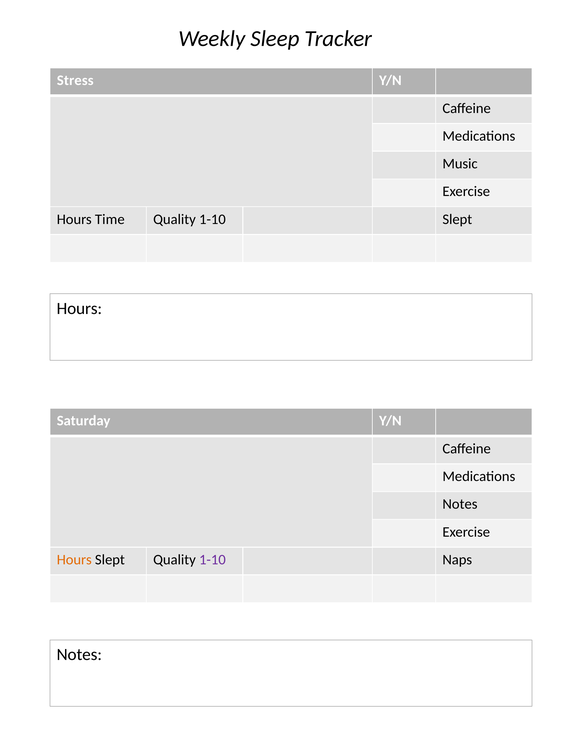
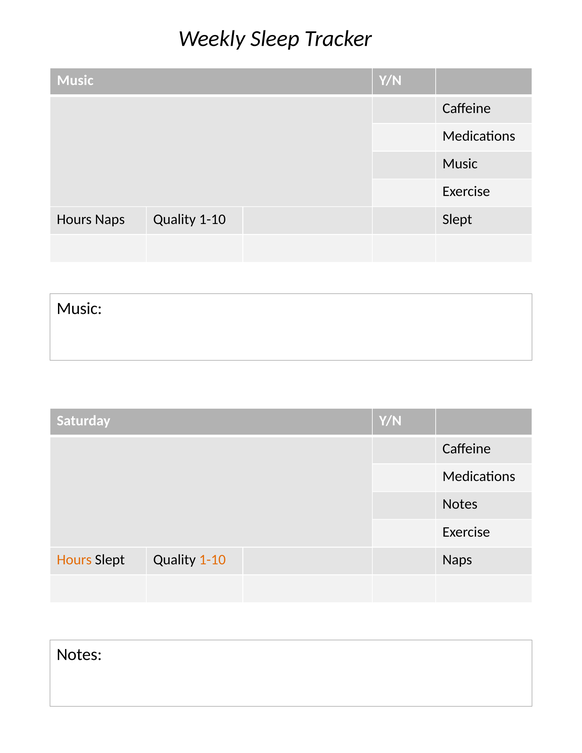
Stress: Stress -> Music (75, 80)
Hours Time: Time -> Naps (110, 219)
Hours: Hours -> Music (79, 309)
1-10 colour: purple -> orange (212, 560)
